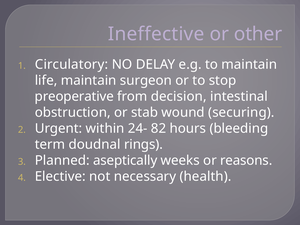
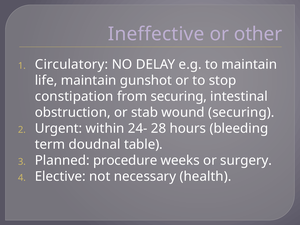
surgeon: surgeon -> gunshot (146, 80)
preoperative: preoperative -> constipation (74, 96)
from decision: decision -> securing (179, 96)
82: 82 -> 28 (159, 128)
rings: rings -> table (143, 144)
aseptically: aseptically -> procedure (125, 160)
reasons: reasons -> surgery (246, 160)
